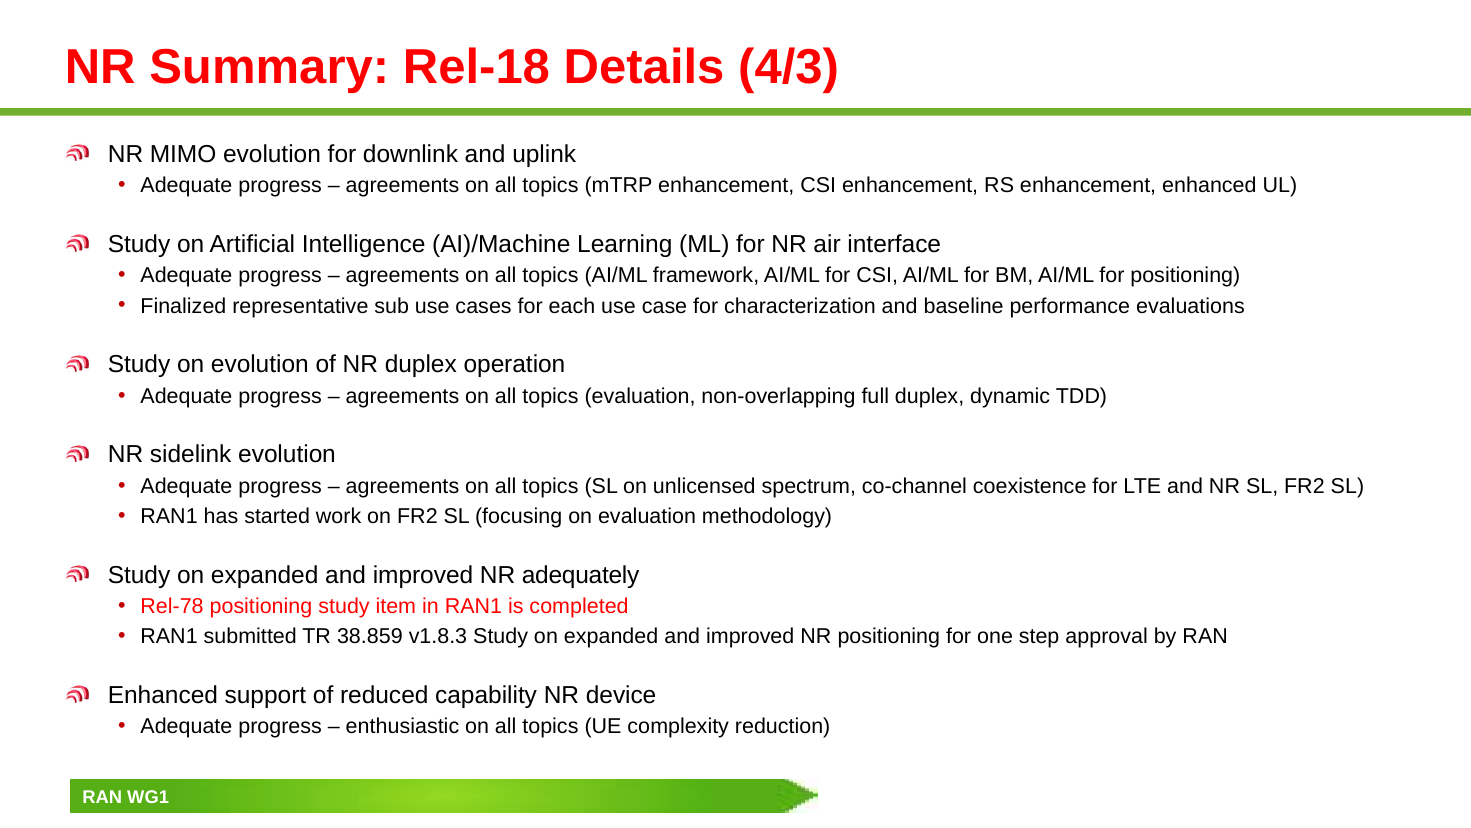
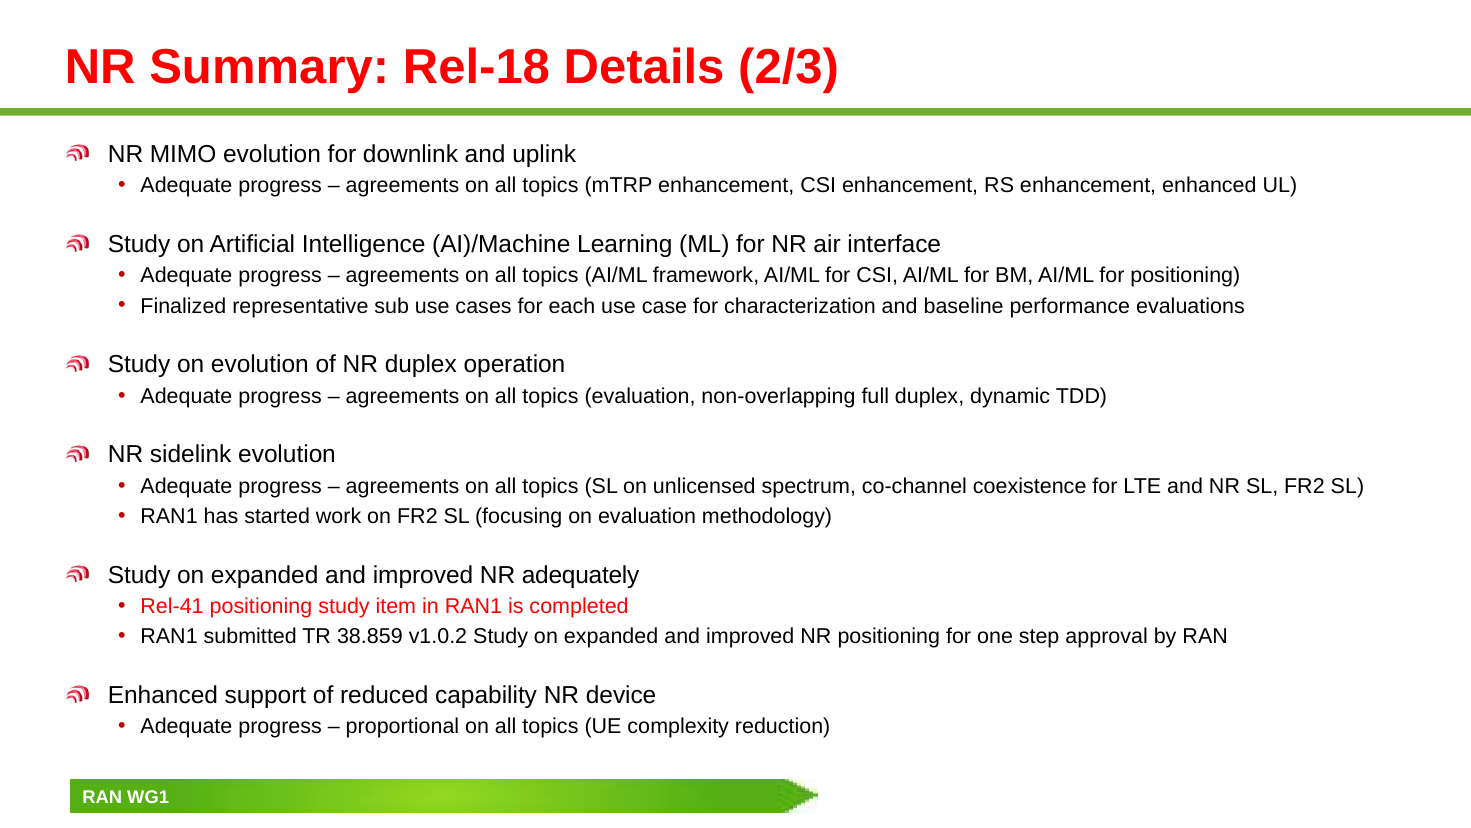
4/3: 4/3 -> 2/3 (789, 67)
Rel-78: Rel-78 -> Rel-41 (172, 606)
v1.8.3: v1.8.3 -> v1.0.2 (438, 636)
enthusiastic: enthusiastic -> proportional (402, 726)
